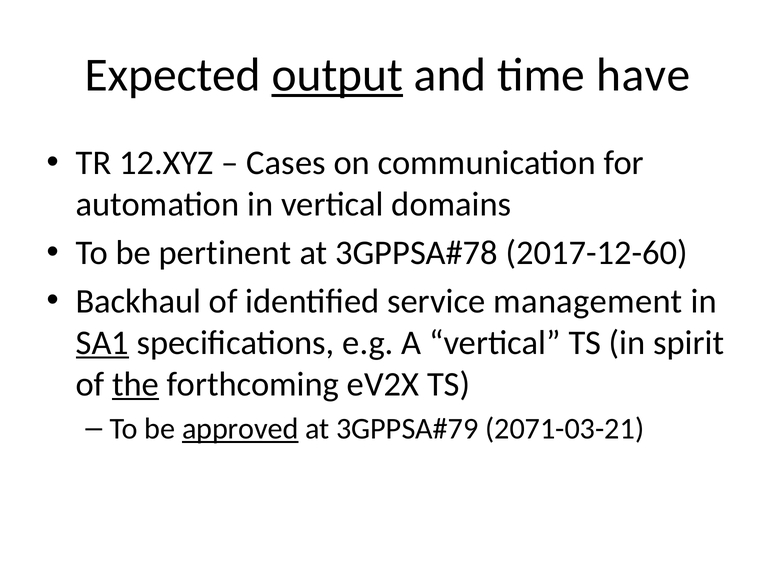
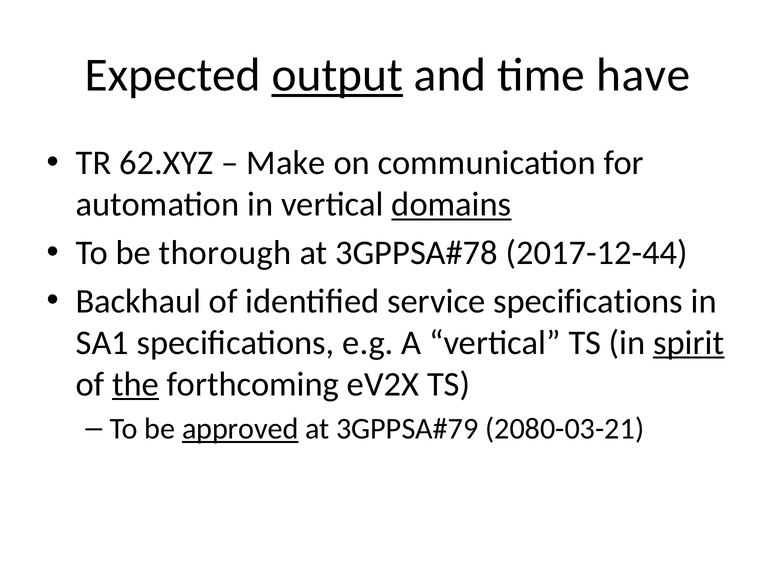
12.XYZ: 12.XYZ -> 62.XYZ (166, 163)
Cases: Cases -> Make (286, 163)
domains underline: none -> present (451, 204)
pertinent: pertinent -> thorough (225, 253)
2017-12-60: 2017-12-60 -> 2017-12-44 (597, 253)
service management: management -> specifications (588, 301)
SA1 underline: present -> none (102, 343)
spirit underline: none -> present (689, 343)
2071-03-21: 2071-03-21 -> 2080-03-21 (565, 429)
